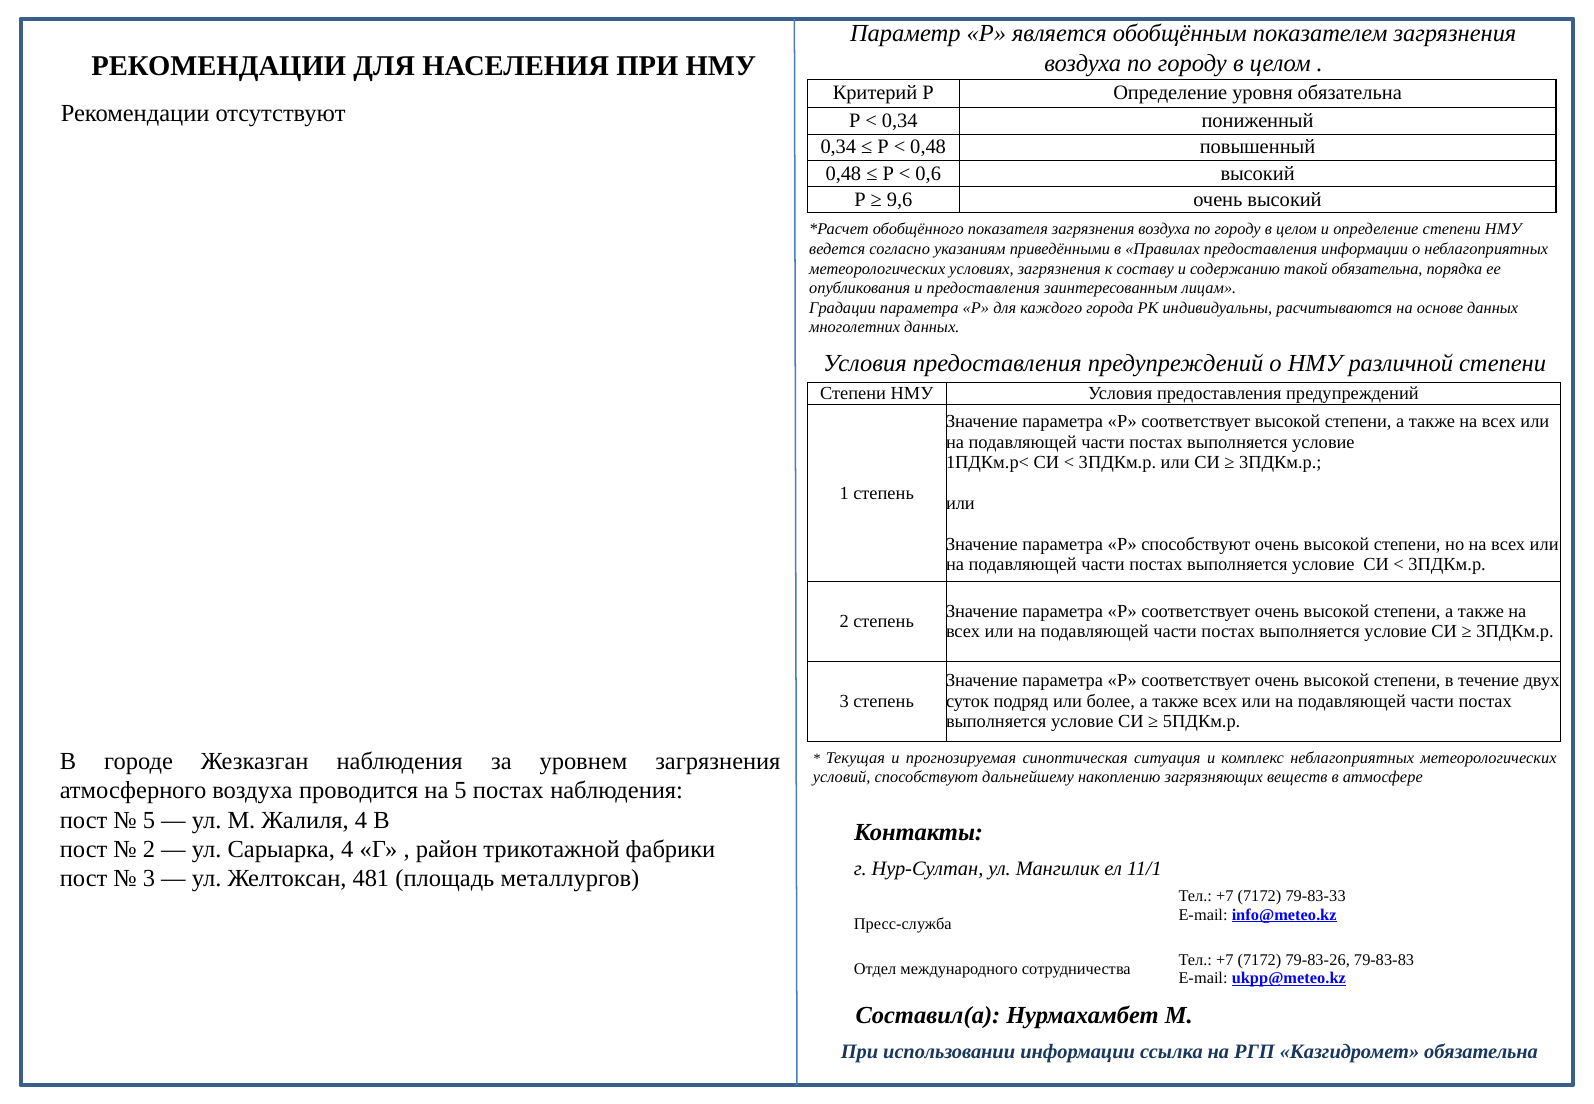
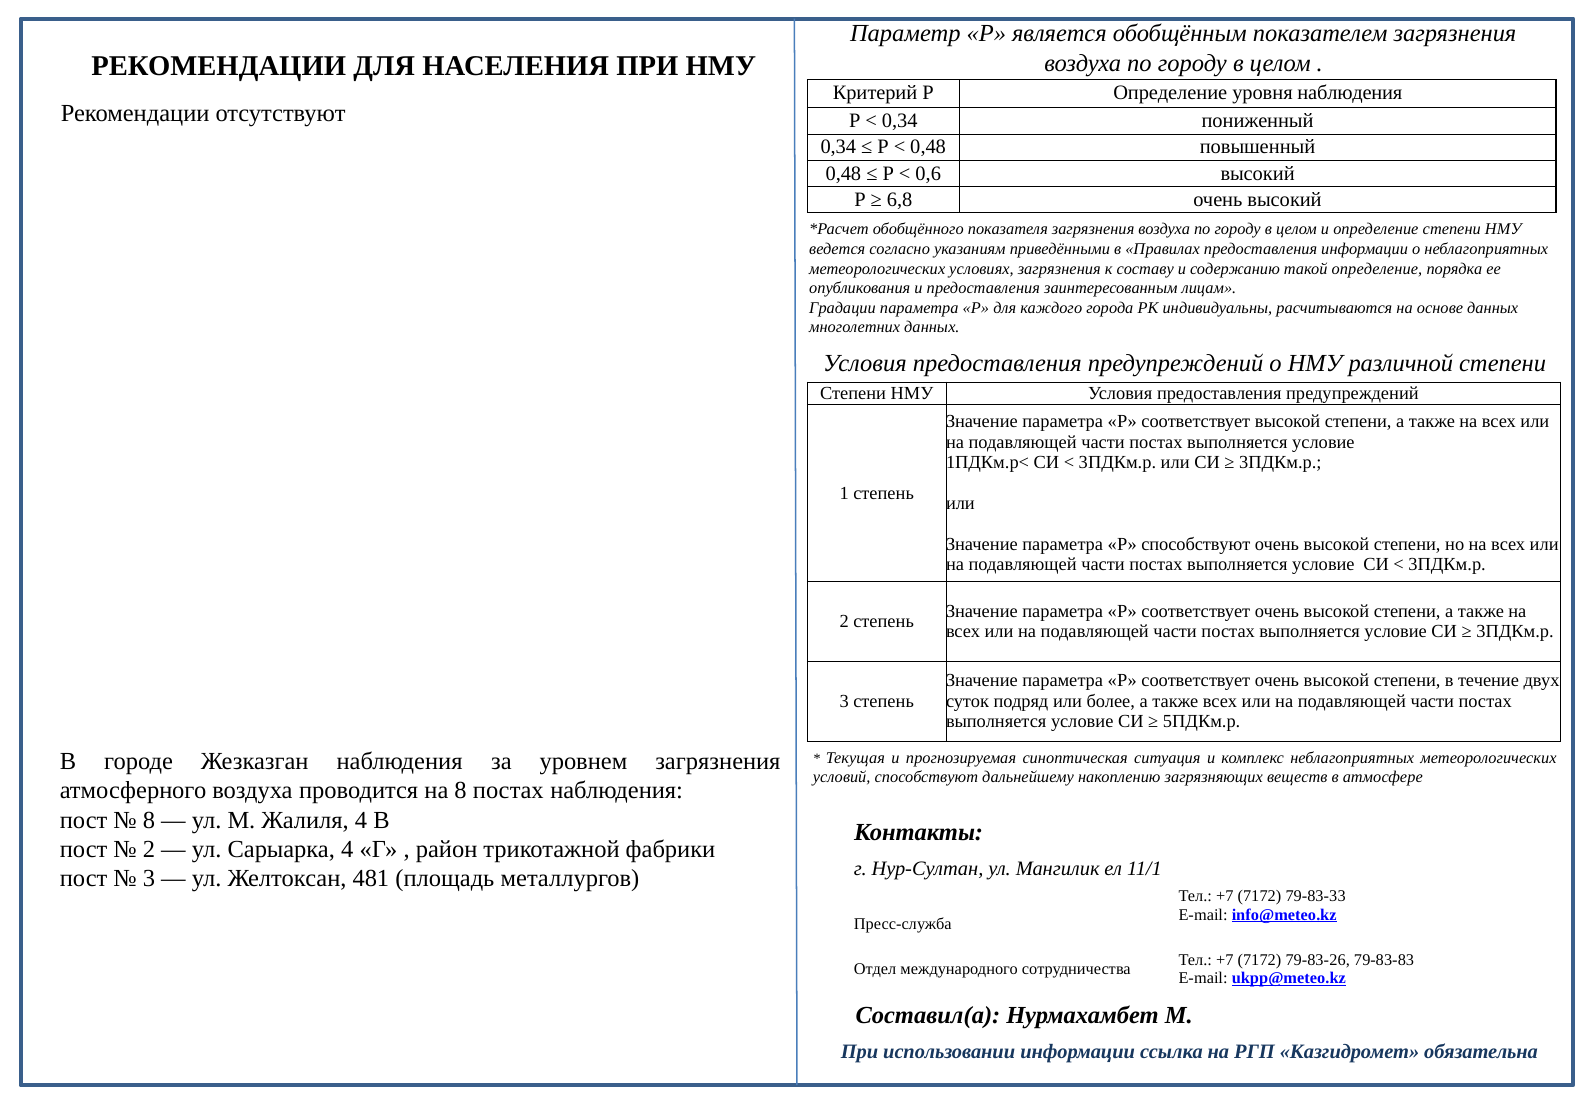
уровня обязательна: обязательна -> наблюдения (1350, 92)
9,6: 9,6 -> 6,8 (900, 199)
такой обязательна: обязательна -> определение (1377, 268)
на 5: 5 -> 8 (461, 790)
5: 5 -> 8 (149, 820)
